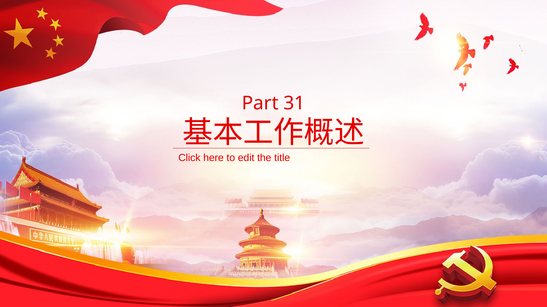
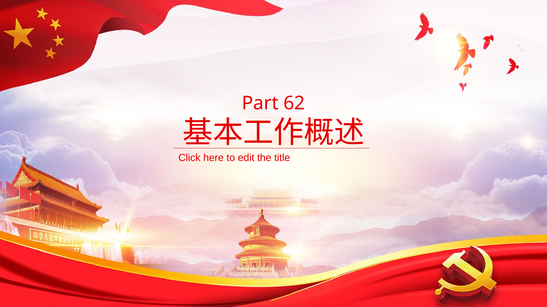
31: 31 -> 62 (294, 104)
